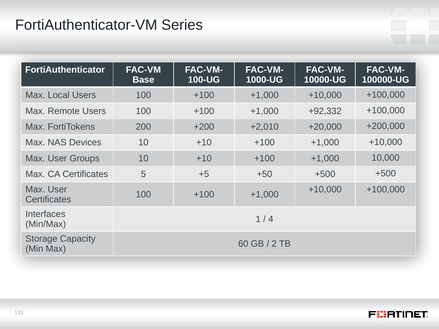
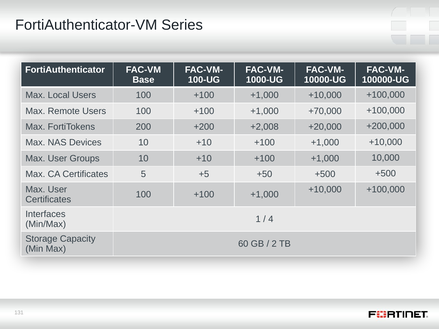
+92,332: +92,332 -> +70,000 (325, 111)
+2,010: +2,010 -> +2,008 (265, 127)
